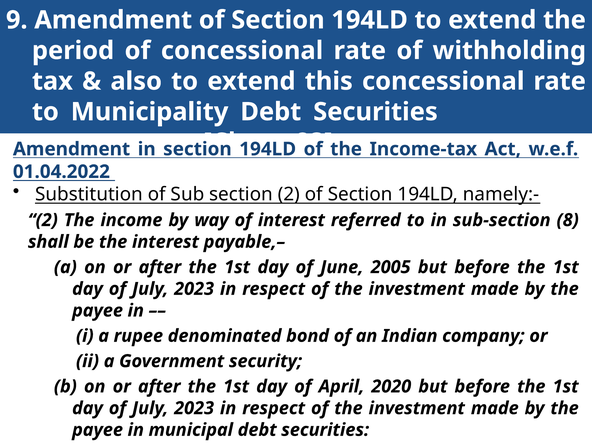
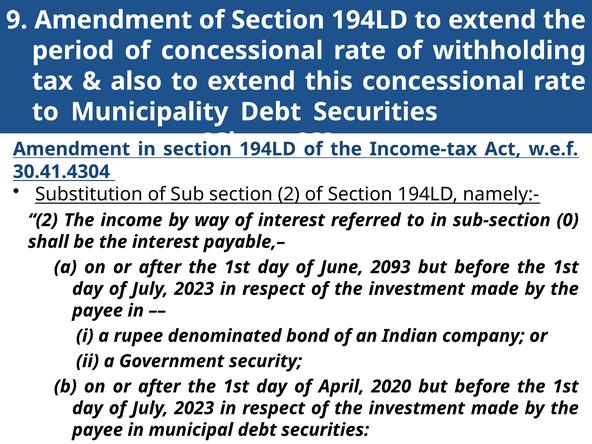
01.04.2022: 01.04.2022 -> 30.41.4304 (61, 172)
8: 8 -> 0 (568, 220)
2005: 2005 -> 2093 (391, 267)
